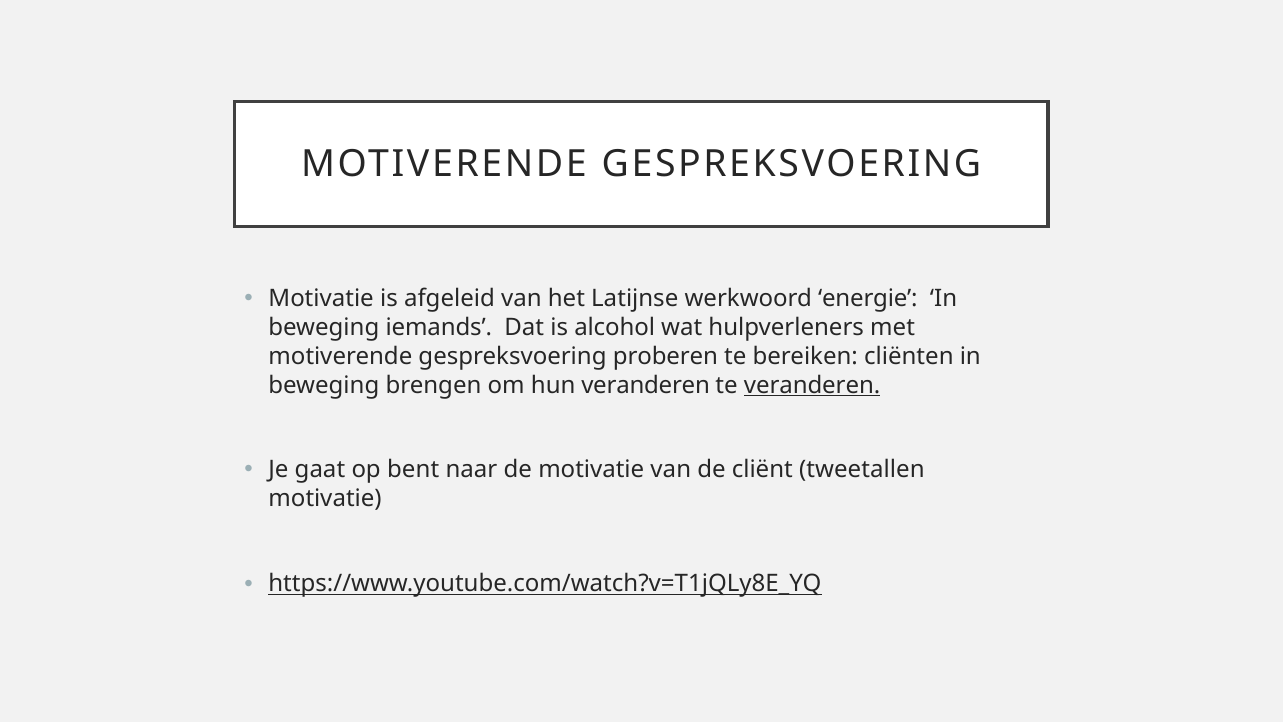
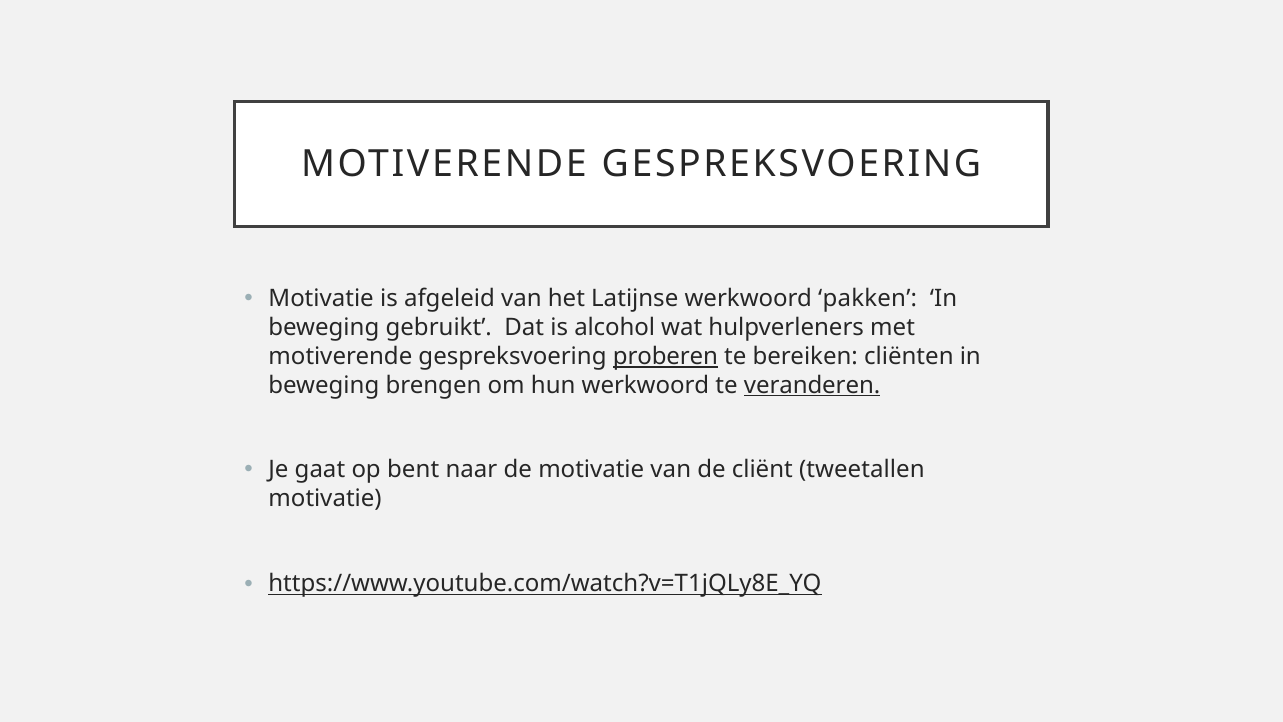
energie: energie -> pakken (868, 299)
iemands: iemands -> gebruikt (439, 327)
proberen underline: none -> present (665, 356)
hun veranderen: veranderen -> werkwoord (645, 385)
